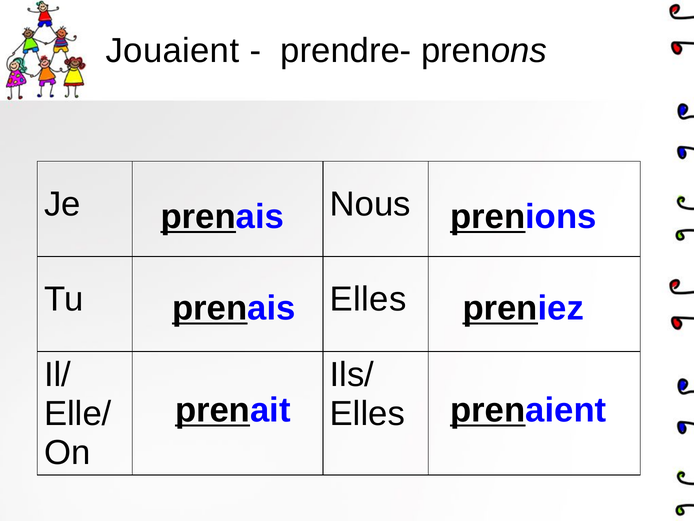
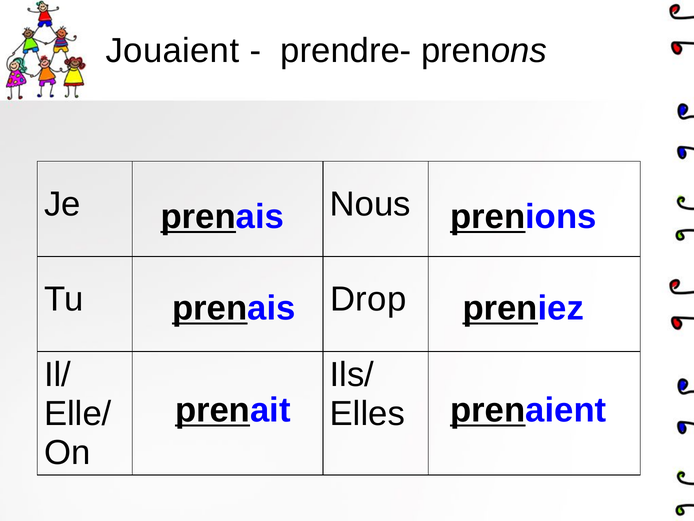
Tu Elles: Elles -> Drop (368, 299)
